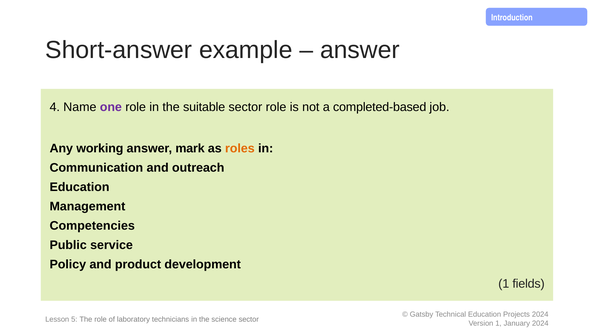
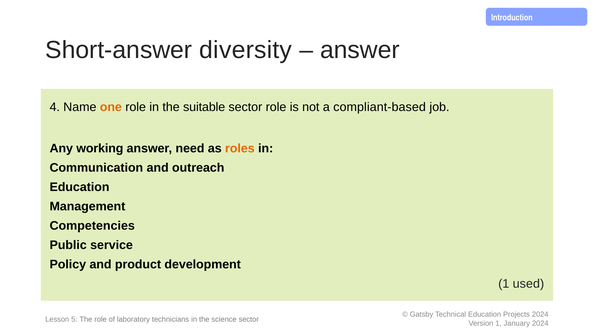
example: example -> diversity (246, 50)
one colour: purple -> orange (111, 107)
completed-based: completed-based -> compliant-based (380, 107)
mark: mark -> need (190, 148)
fields: fields -> used (528, 284)
